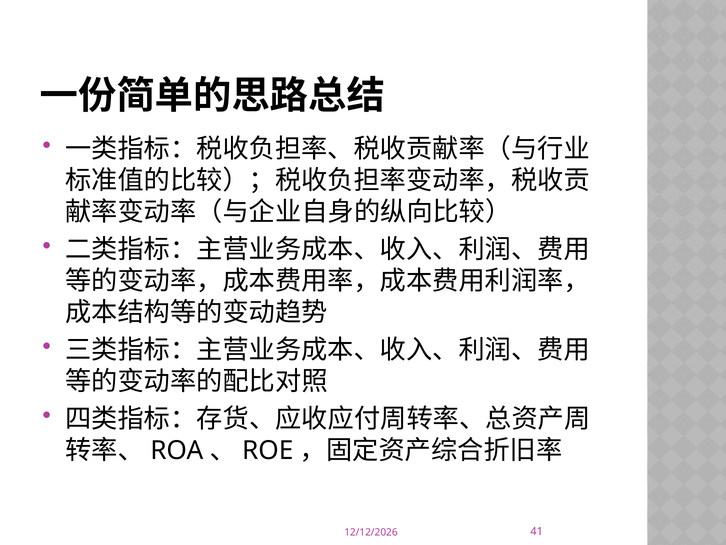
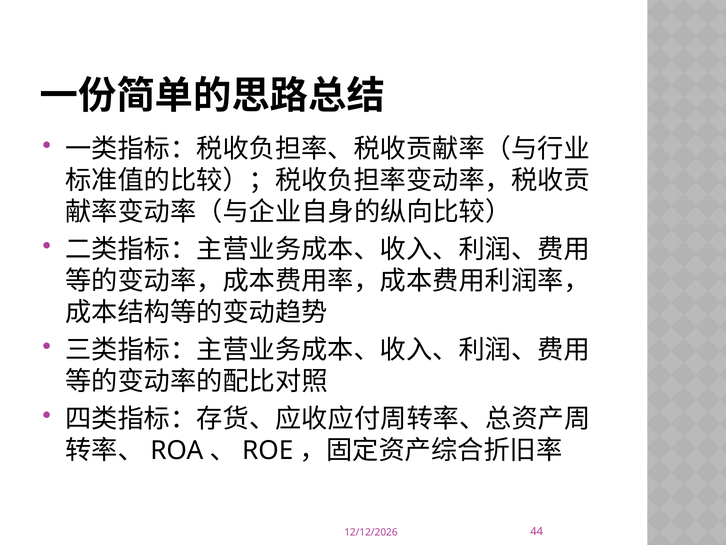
41: 41 -> 44 (537, 531)
